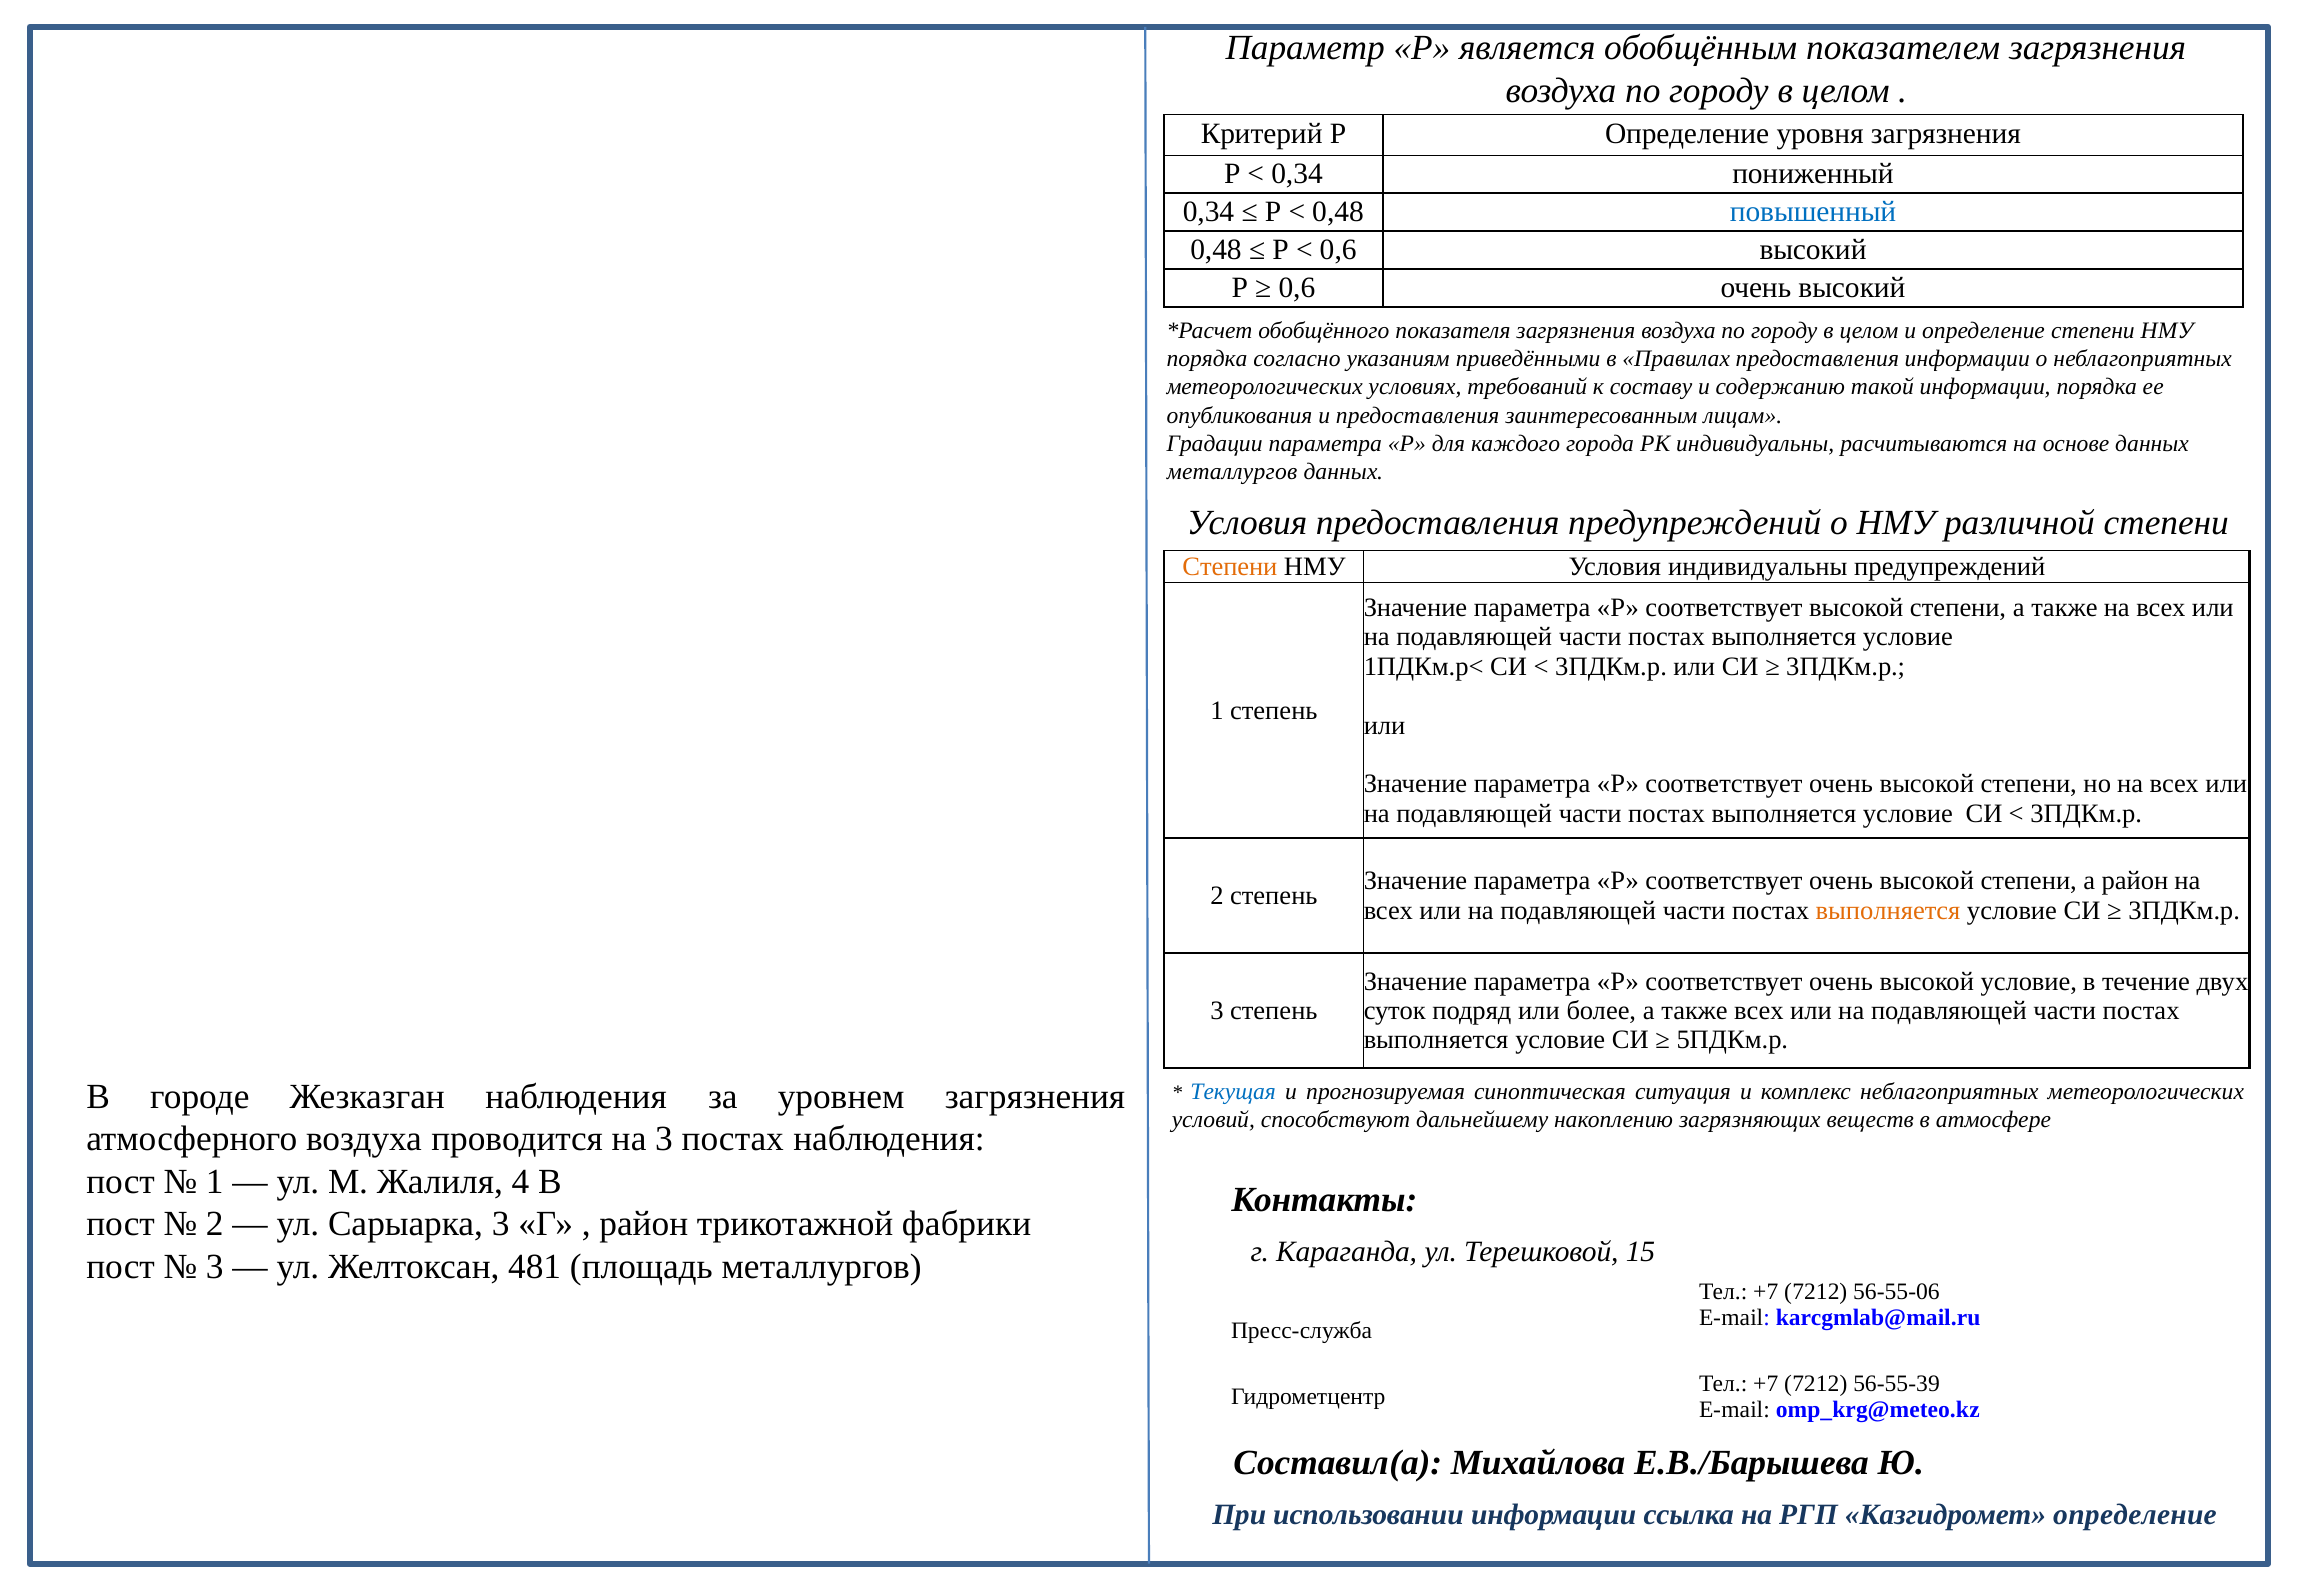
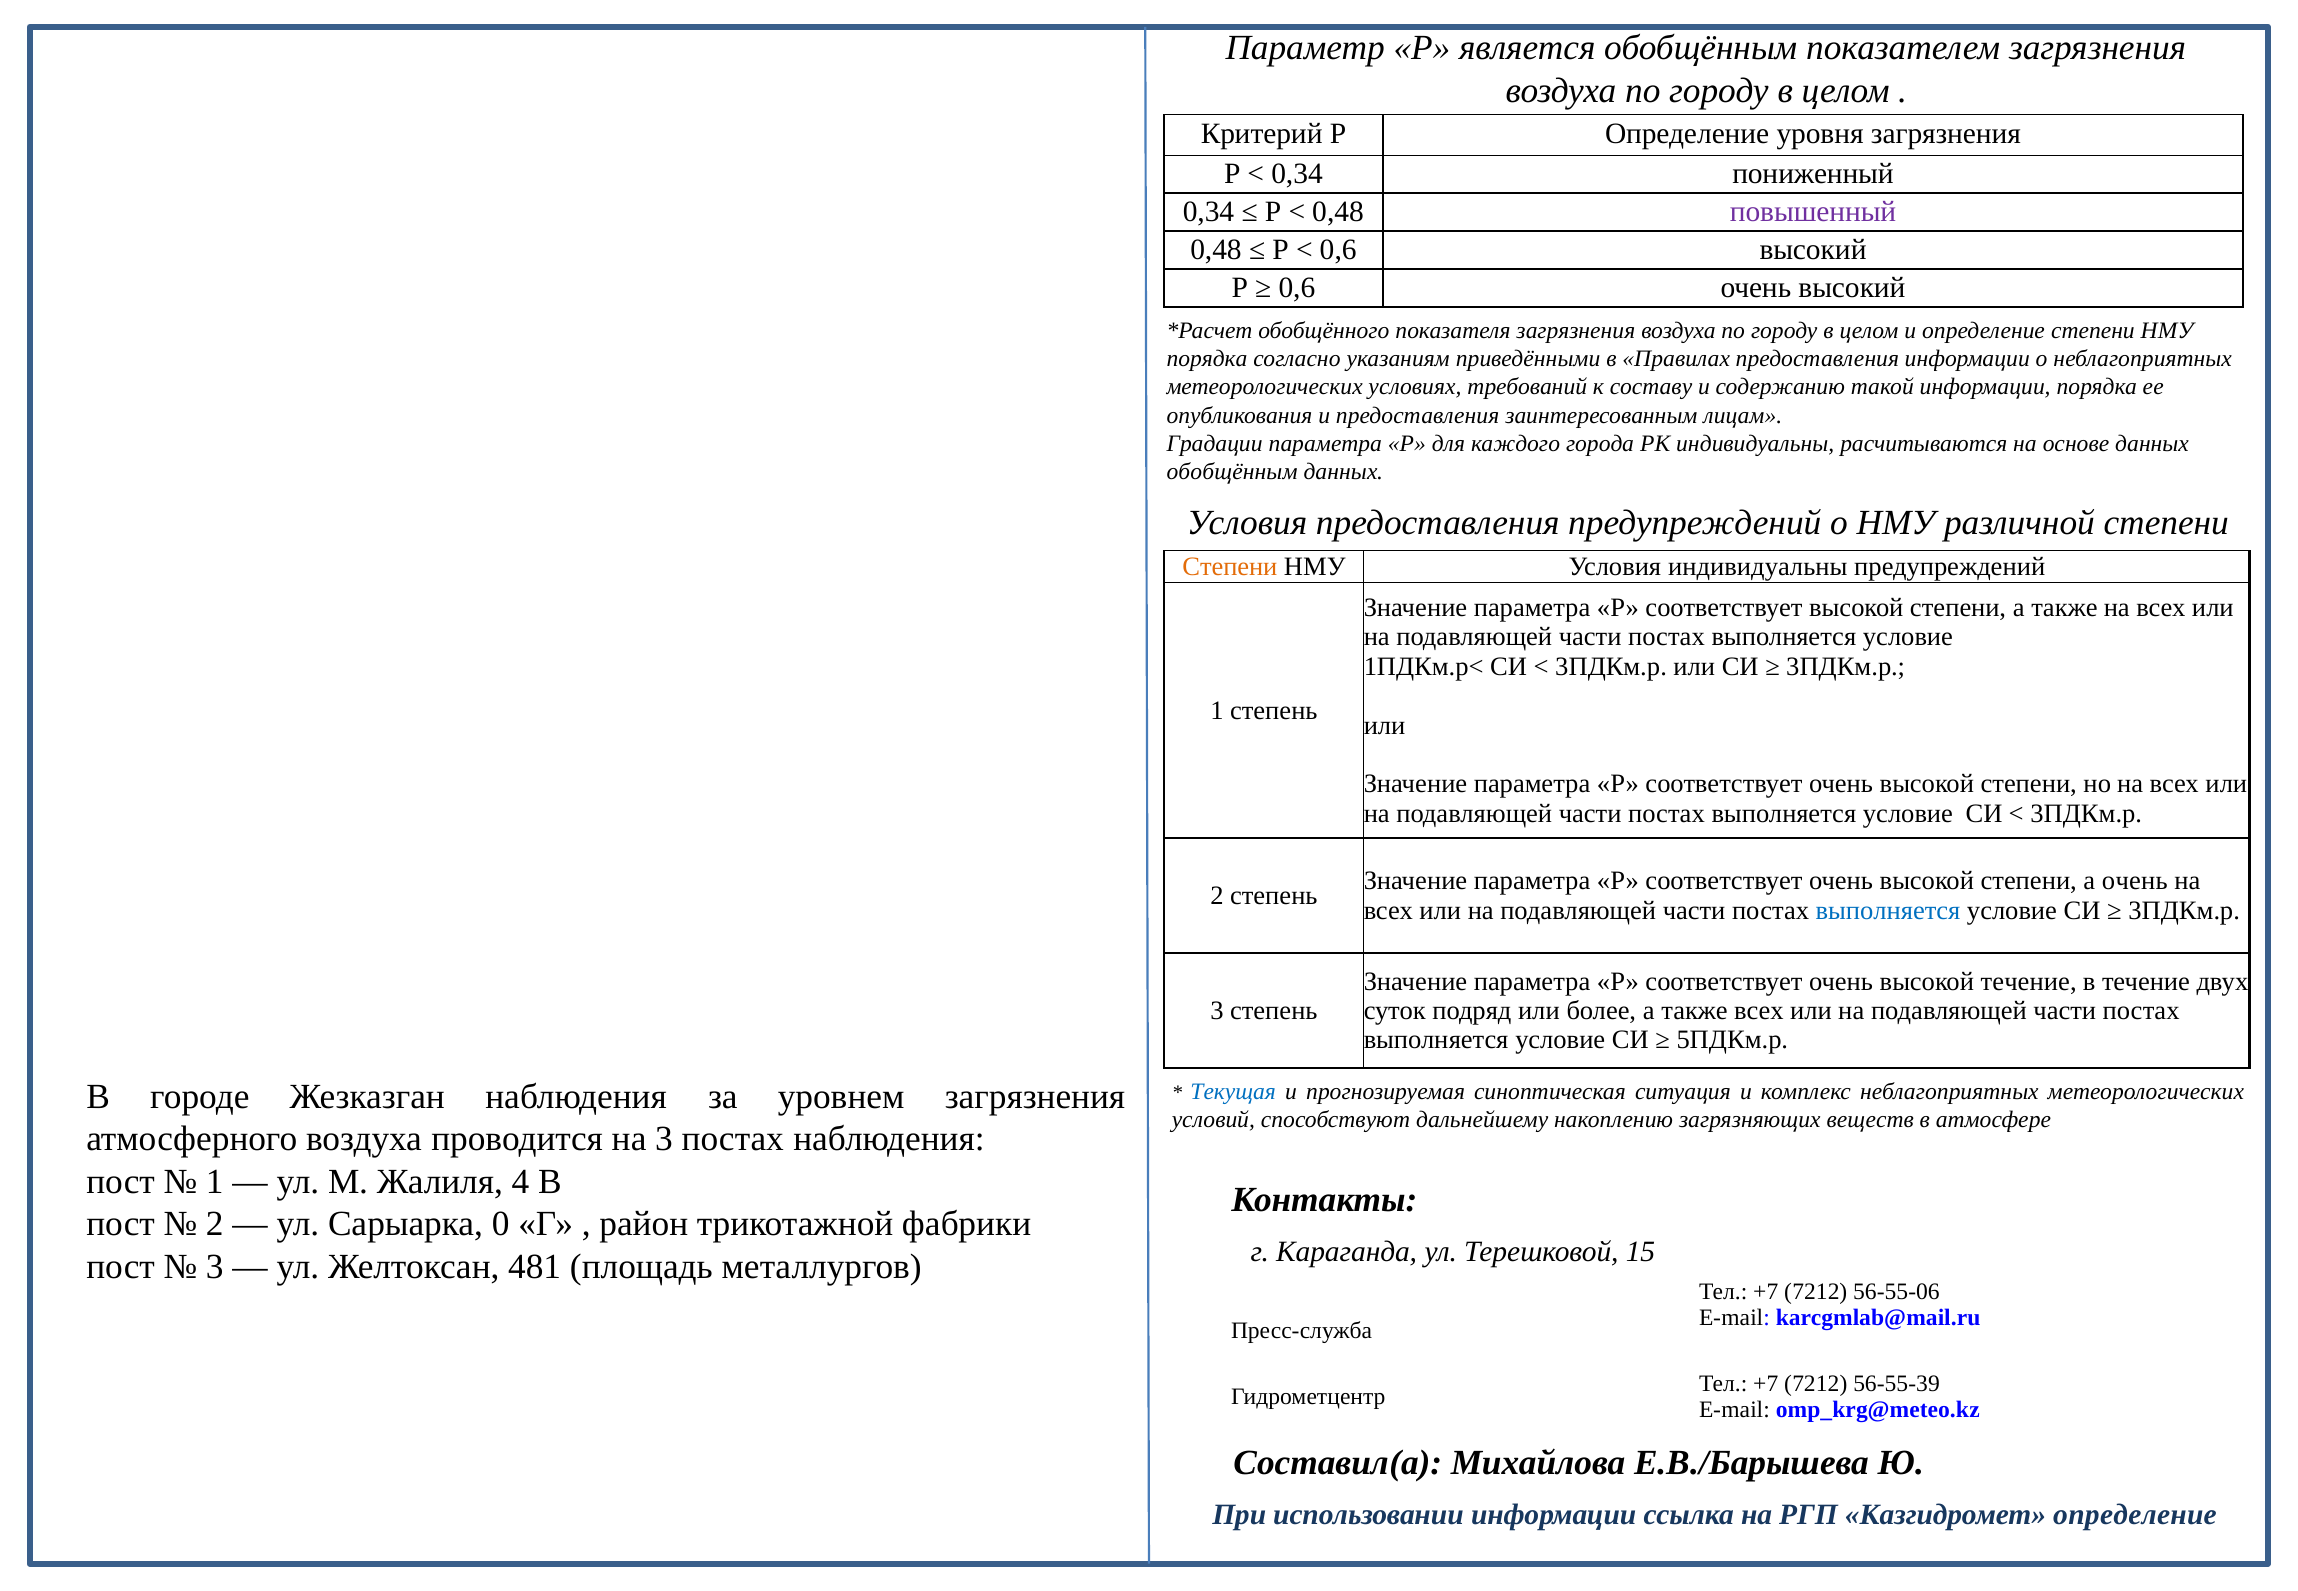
повышенный colour: blue -> purple (1813, 212)
металлургов: металлургов -> обобщённым (1232, 472)
а район: район -> очень (2135, 881)
выполняется colour: orange -> blue (1888, 910)
высокой условие: условие -> течение (2029, 981)
Сарыарка 3: 3 -> 0 (501, 1224)
